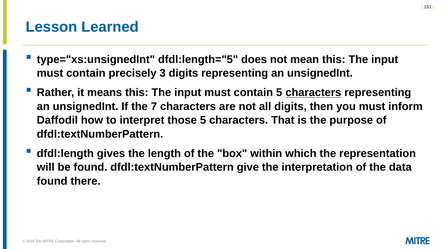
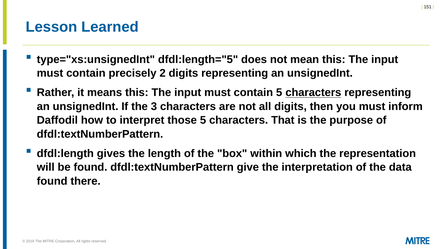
3: 3 -> 2 (163, 73)
7: 7 -> 3 (154, 106)
